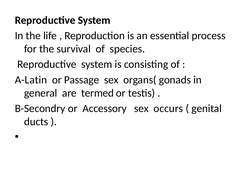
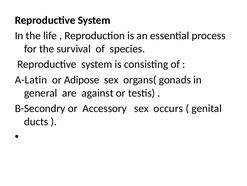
Passage: Passage -> Adipose (82, 79)
termed: termed -> against (98, 93)
